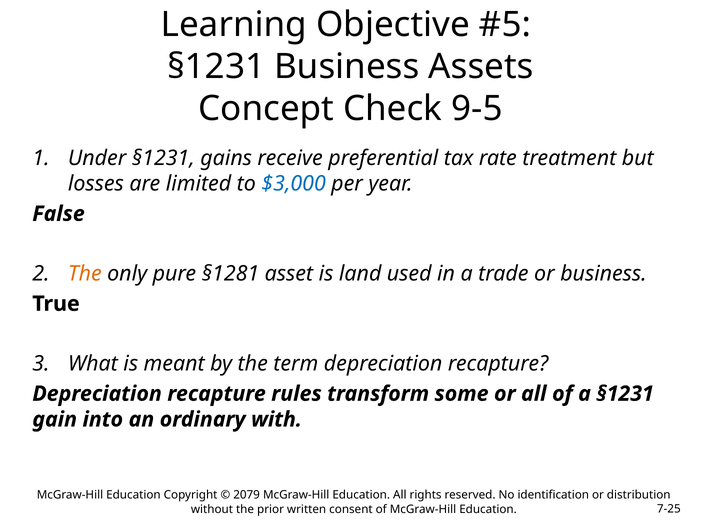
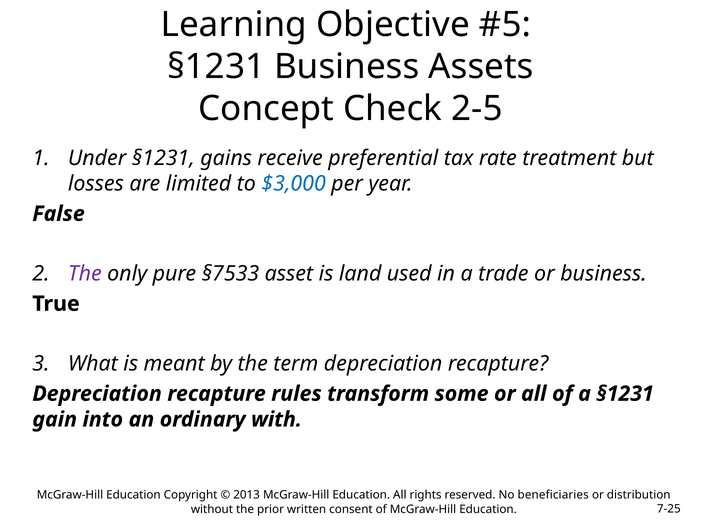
9-5: 9-5 -> 2-5 (477, 109)
The colour: orange -> purple (85, 274)
§1281: §1281 -> §7533 (230, 274)
2079: 2079 -> 2013 (247, 495)
identification: identification -> beneficiaries (553, 495)
